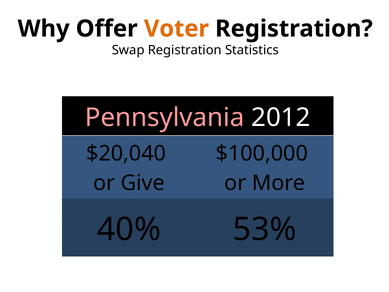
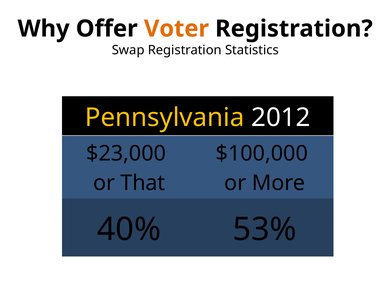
Pennsylvania colour: pink -> yellow (165, 117)
$20,040: $20,040 -> $23,000 (126, 153)
Give: Give -> That (143, 183)
